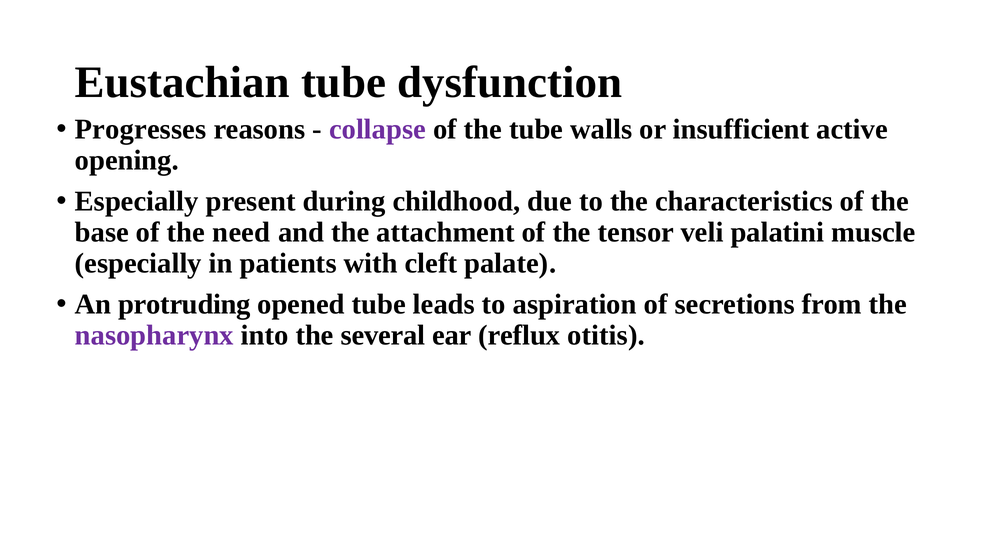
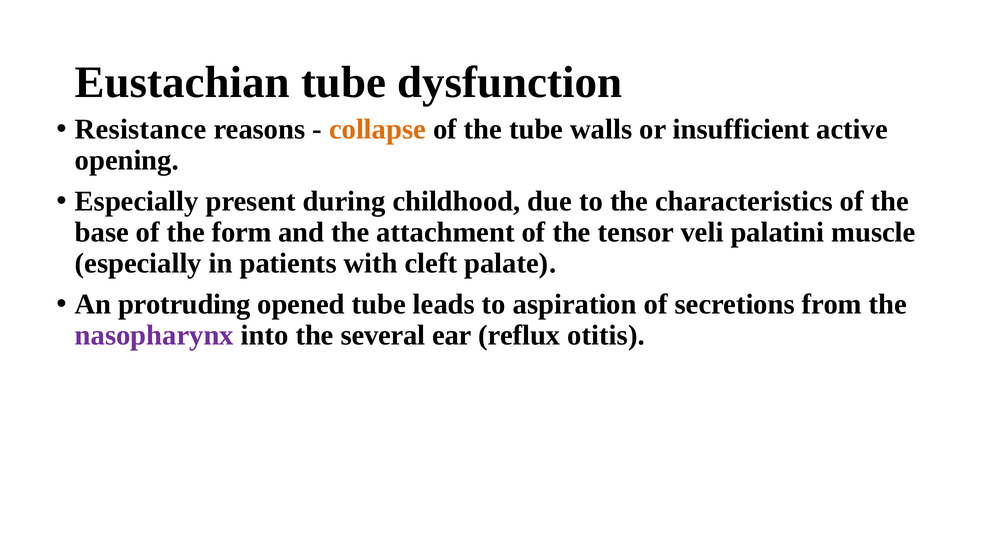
Progresses: Progresses -> Resistance (141, 129)
collapse colour: purple -> orange (377, 129)
need: need -> form (242, 233)
